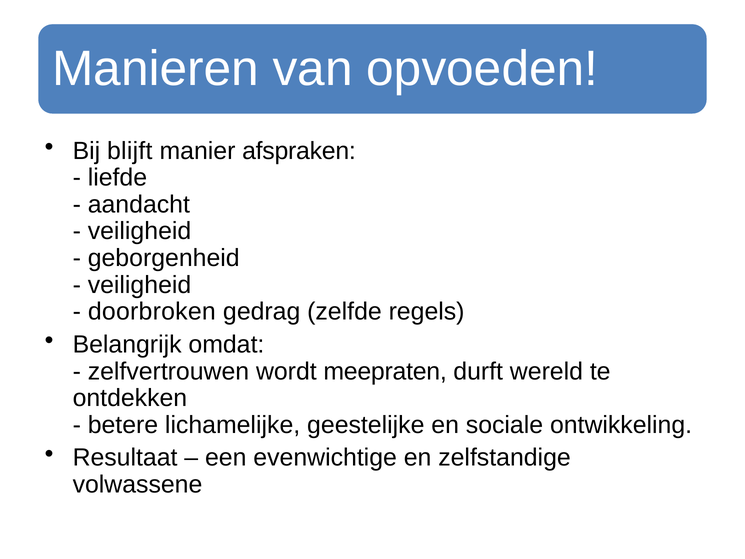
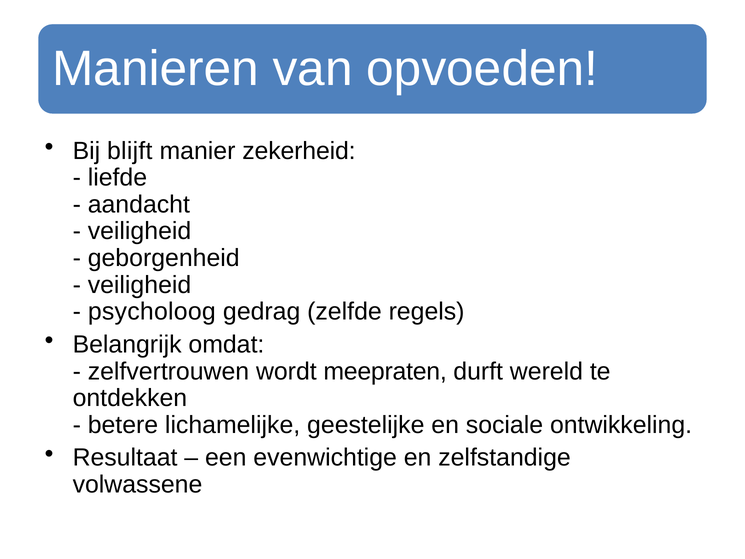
afspraken: afspraken -> zekerheid (299, 151)
doorbroken: doorbroken -> psycholoog (152, 312)
